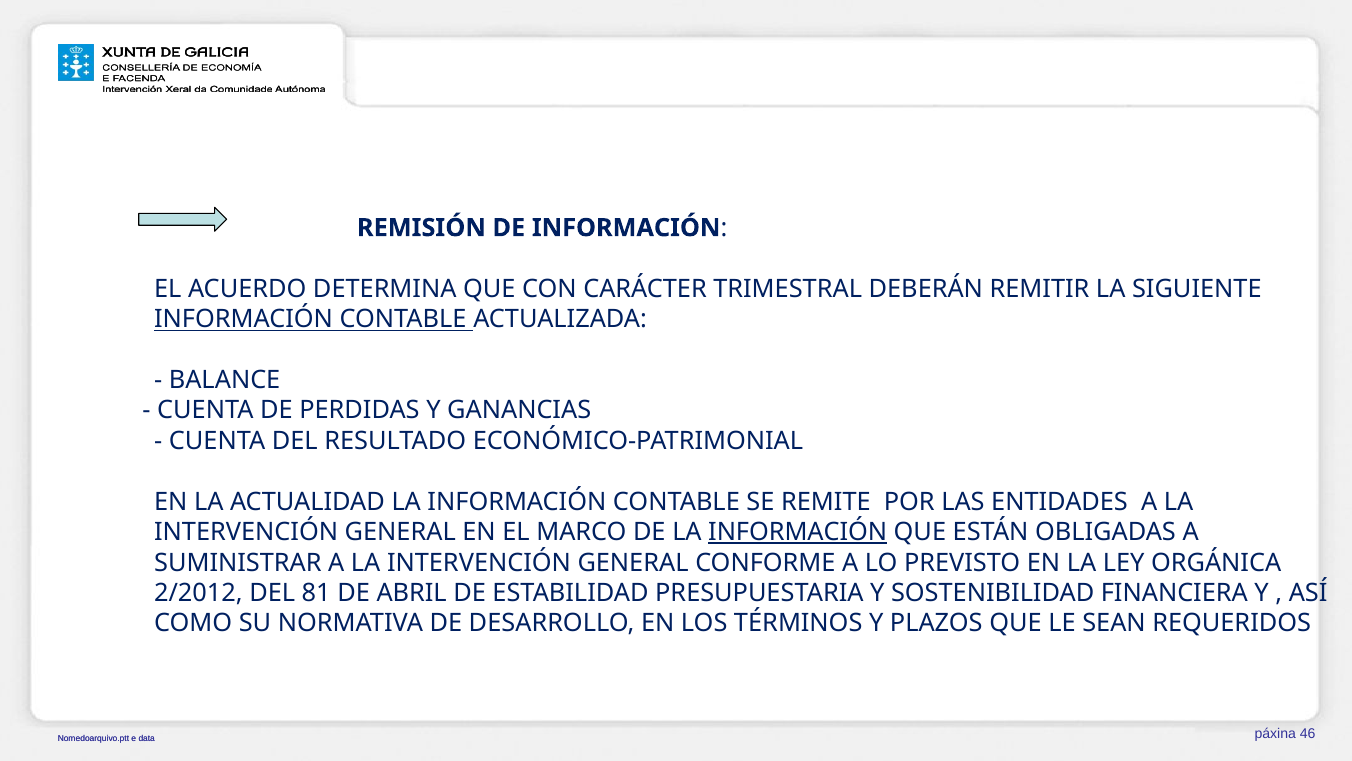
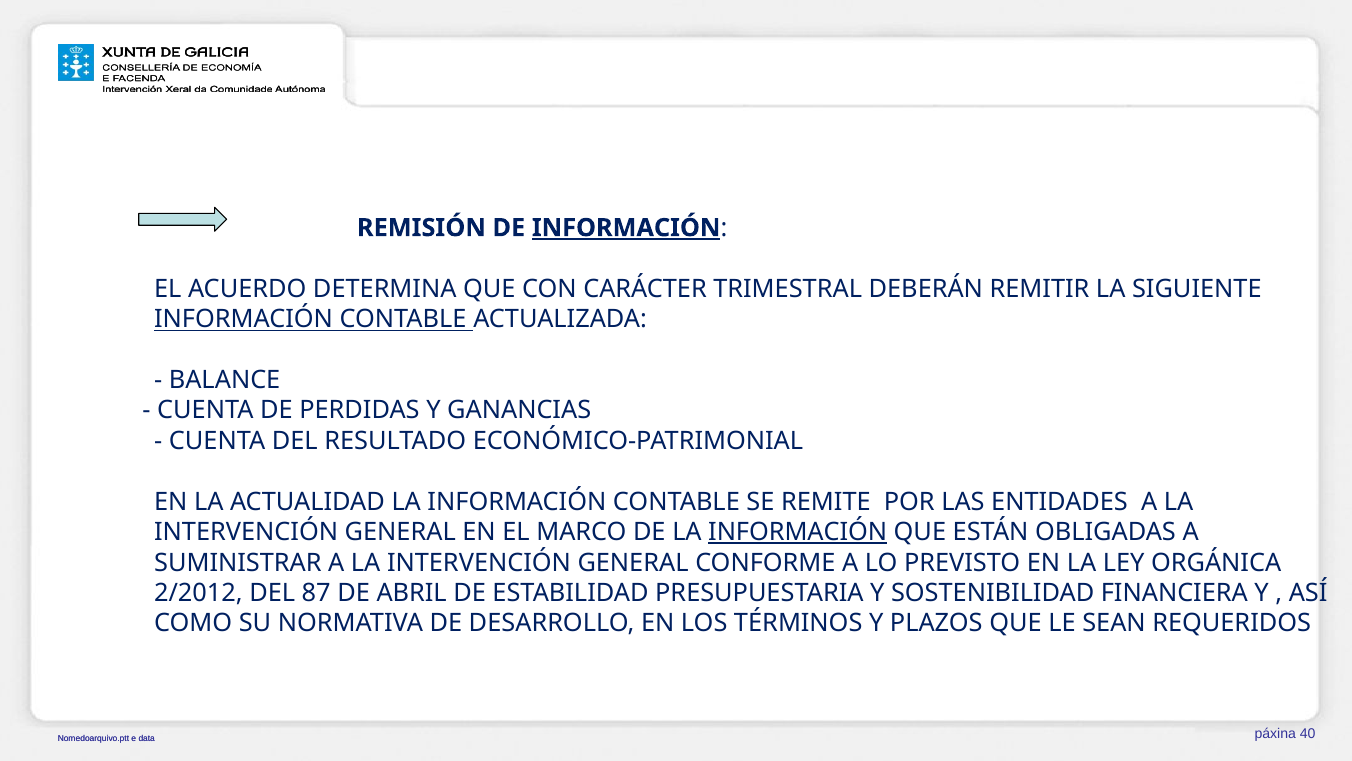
INFORMACIÓN underline: none -> present (626, 228)
81: 81 -> 87 (316, 593)
46: 46 -> 40 (1308, 733)
